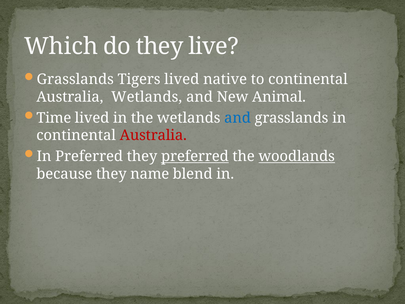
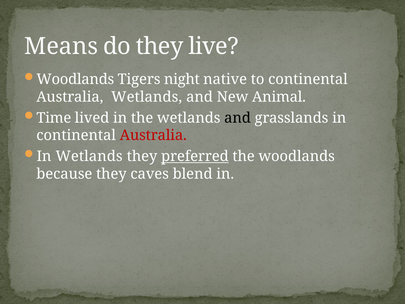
Which: Which -> Means (61, 46)
Grasslands: Grasslands -> Woodlands (75, 79)
Tigers lived: lived -> night (182, 79)
and colour: blue -> black (238, 118)
In Preferred: Preferred -> Wetlands (89, 156)
woodlands underline: present -> none (297, 156)
name: name -> caves (150, 174)
